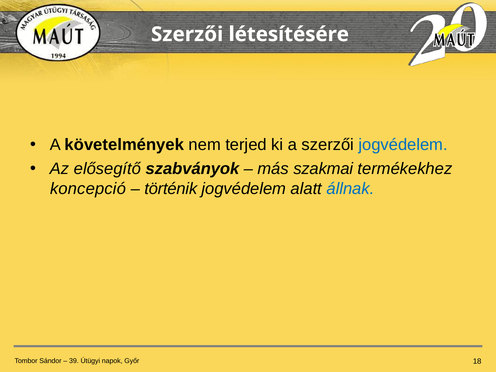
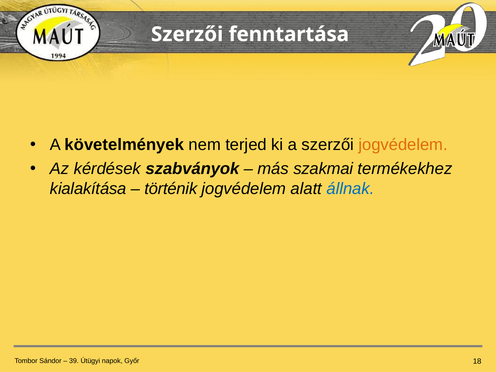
létesítésére: létesítésére -> fenntartása (289, 34)
jogvédelem colour: blue -> orange (403, 145)
elősegítő: elősegítő -> kérdések (107, 169)
koncepció: koncepció -> kialakítása (88, 189)
